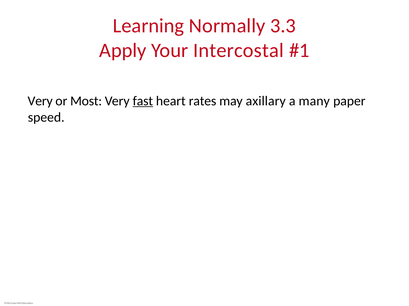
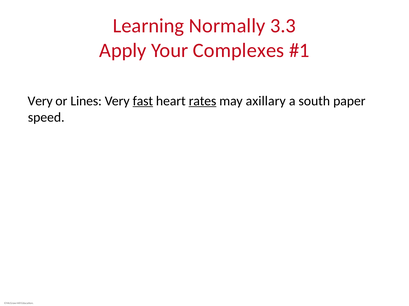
Intercostal: Intercostal -> Complexes (239, 50)
Most: Most -> Lines (86, 101)
rates underline: none -> present (203, 101)
many: many -> south (314, 101)
